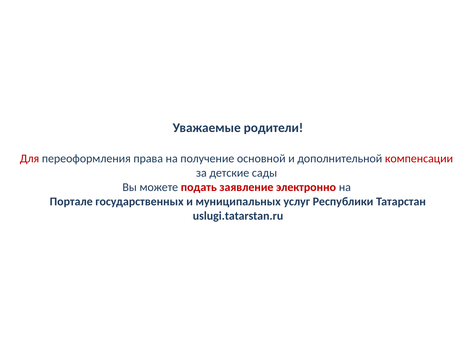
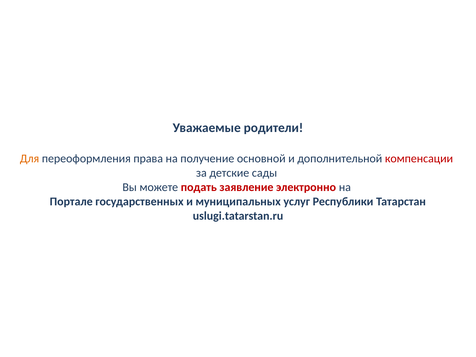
Для colour: red -> orange (30, 159)
